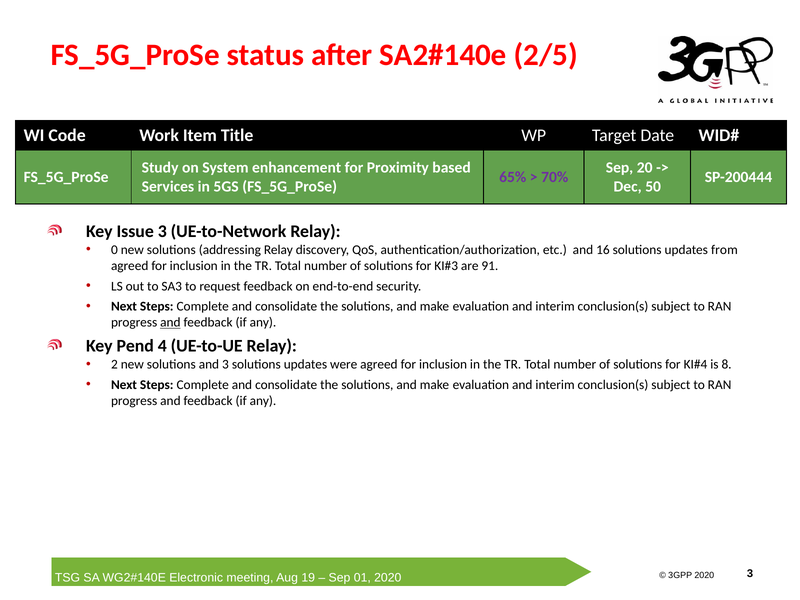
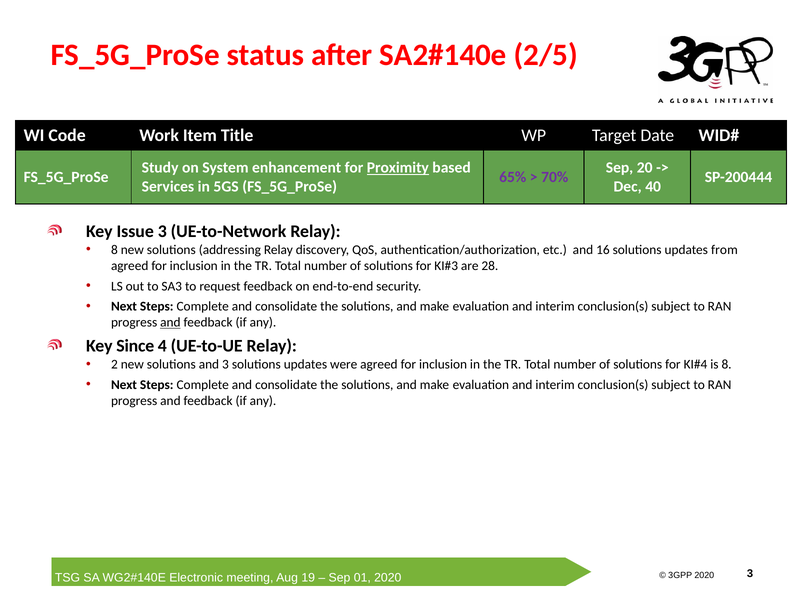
Proximity underline: none -> present (398, 168)
50: 50 -> 40 (653, 187)
0: 0 -> 8 (114, 250)
91: 91 -> 28 (490, 266)
Pend: Pend -> Since (135, 346)
